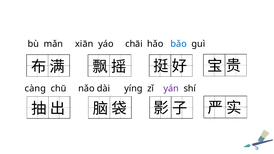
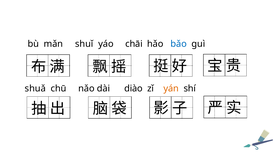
xiān: xiān -> shuǐ (84, 44)
càng: càng -> shuǎ (35, 89)
yíng: yíng -> diào (133, 89)
yán colour: purple -> orange (171, 89)
